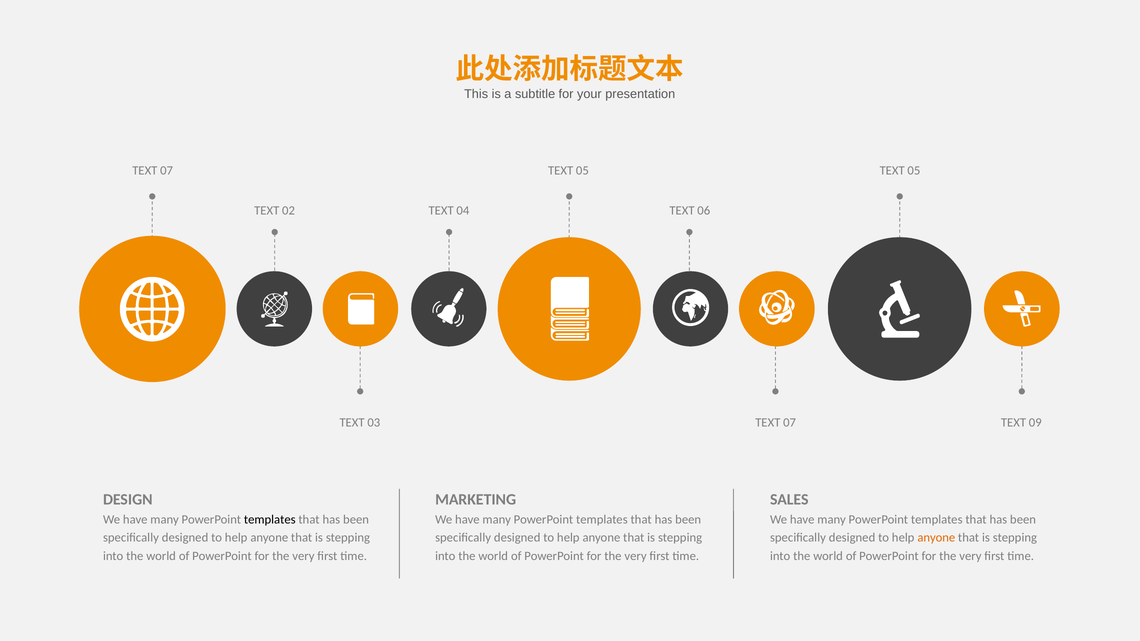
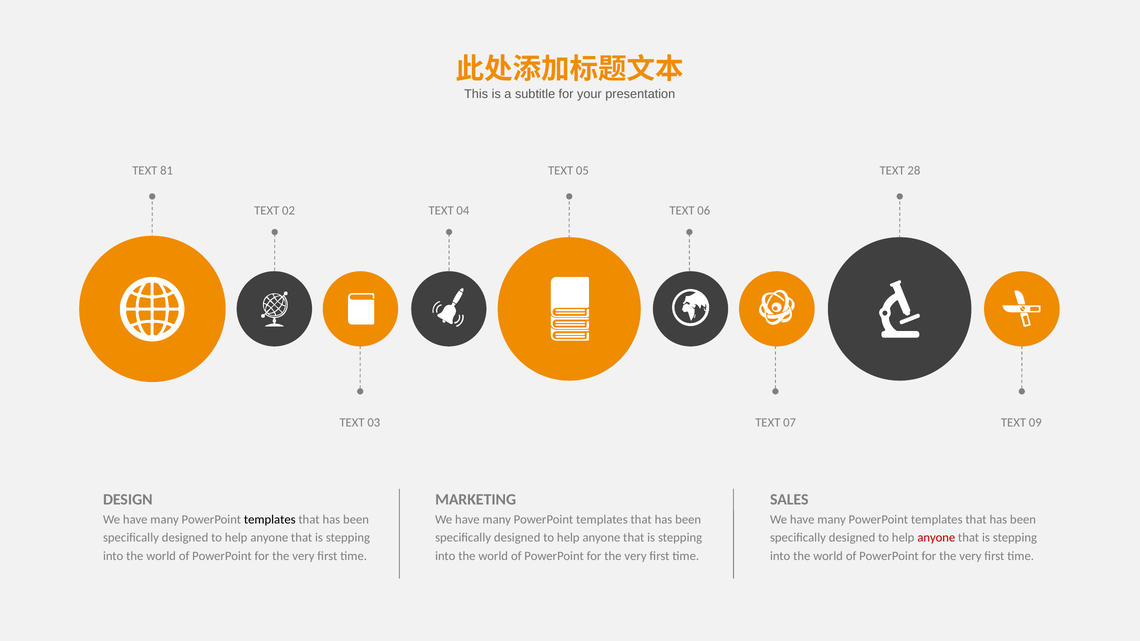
07: 07 -> 81 (167, 171)
05 TEXT 05: 05 -> 28 (914, 171)
anyone colour: orange -> red (936, 538)
